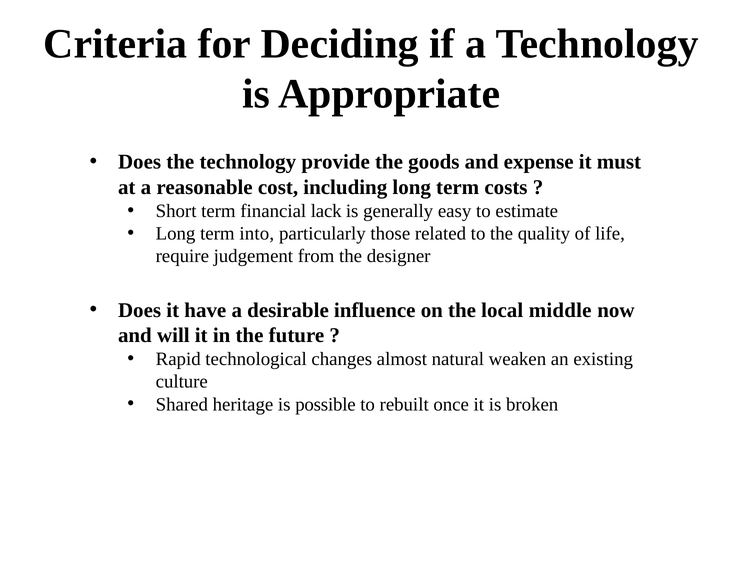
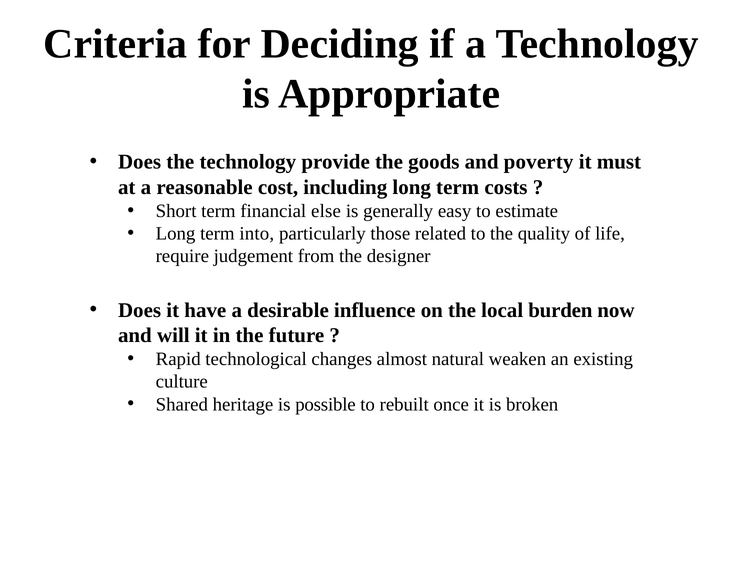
expense: expense -> poverty (539, 162)
lack: lack -> else (326, 211)
middle: middle -> burden (560, 311)
